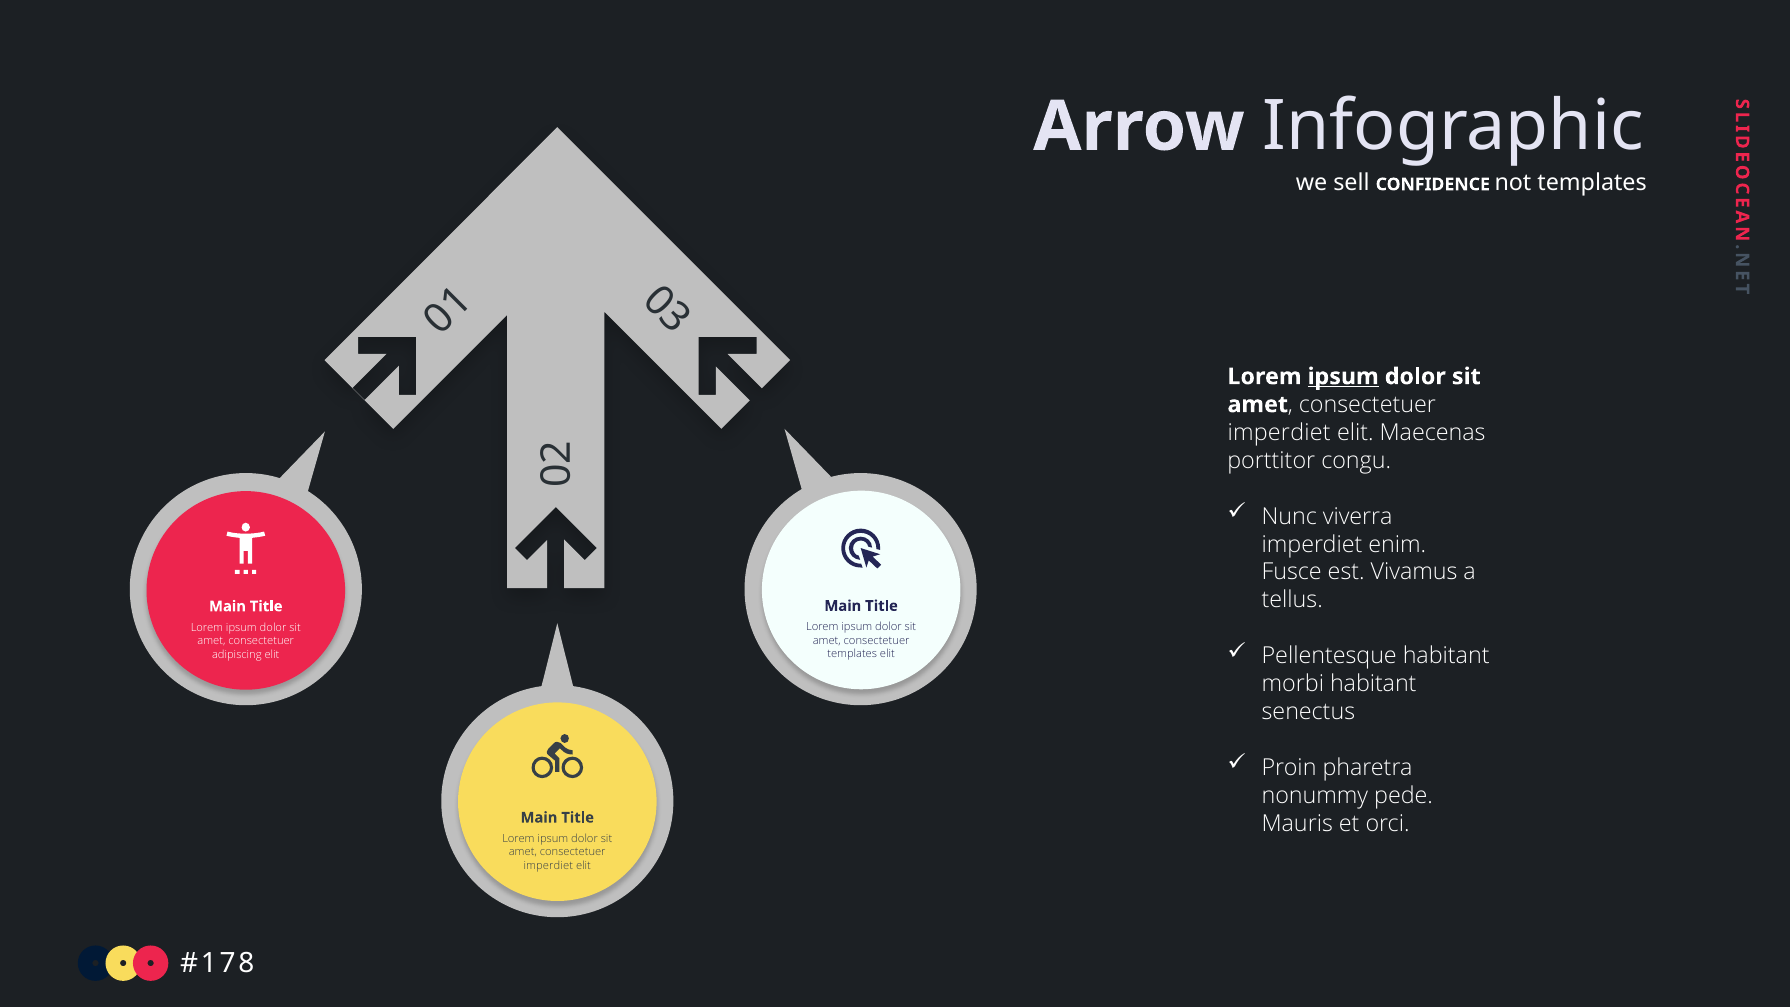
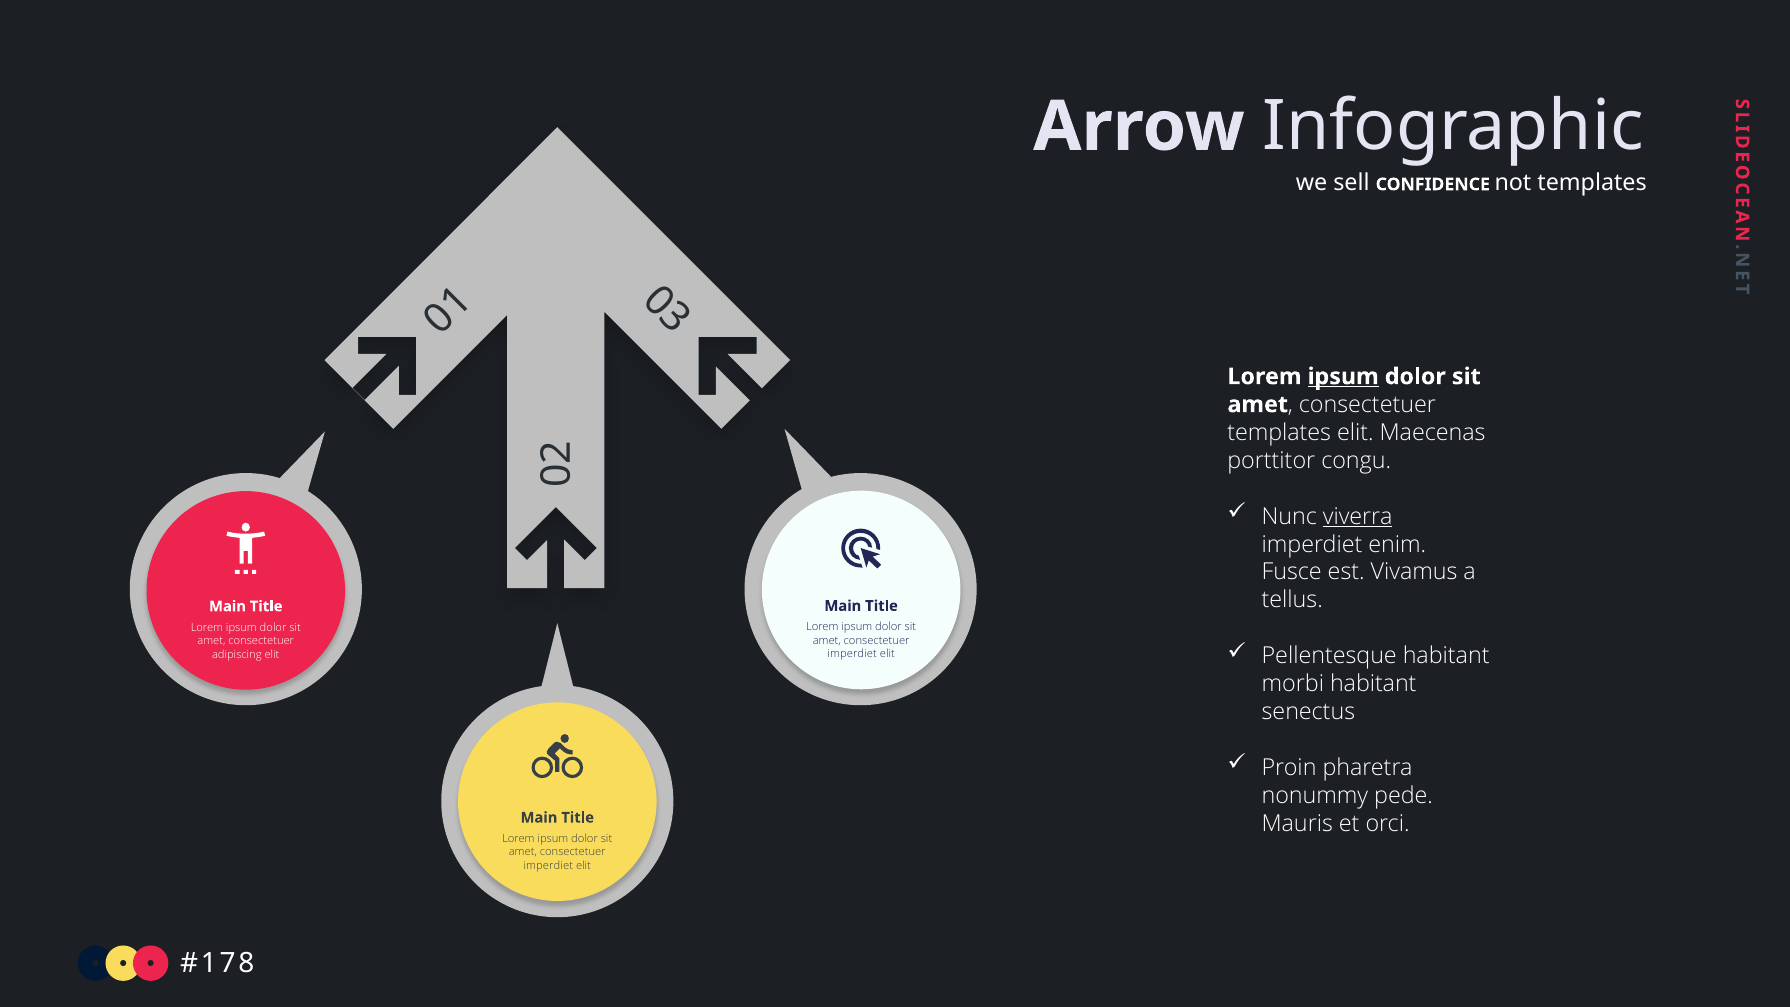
imperdiet: imperdiet -> templates (1279, 432)
viverra underline: none -> present (1358, 516)
templates: templates -> imperdiet (852, 654)
